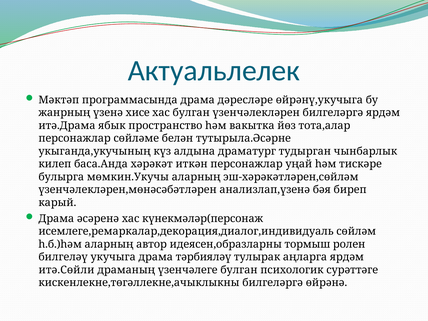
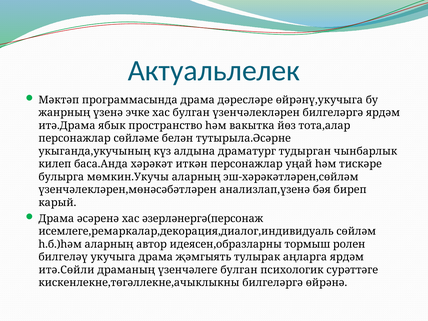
хисе: хисе -> эчке (138, 113)
күнекмәләр(персонаж: күнекмәләр(персонаж -> әзерләнергә(персонаж (203, 219)
тәрбияләү: тәрбияләү -> җәмгыять (203, 257)
